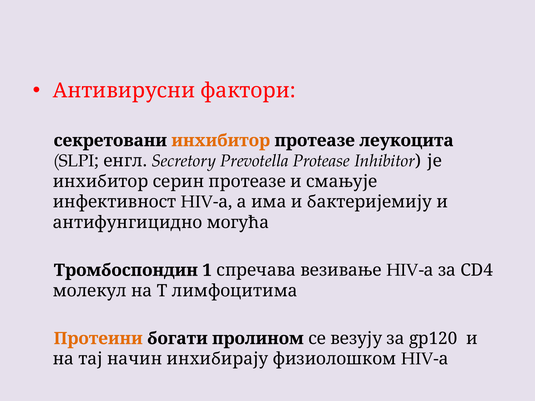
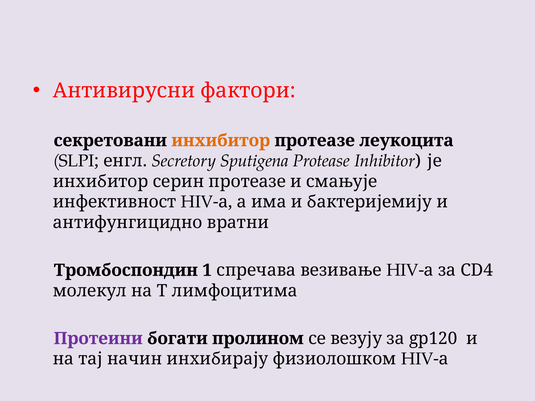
Prevotella: Prevotella -> Sputigena (254, 161)
могућа: могућа -> вратни (238, 223)
Протеини colour: orange -> purple (98, 339)
